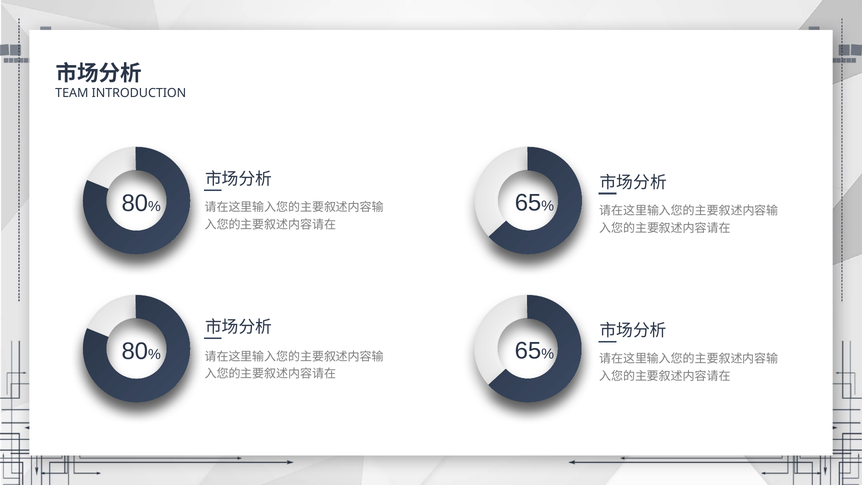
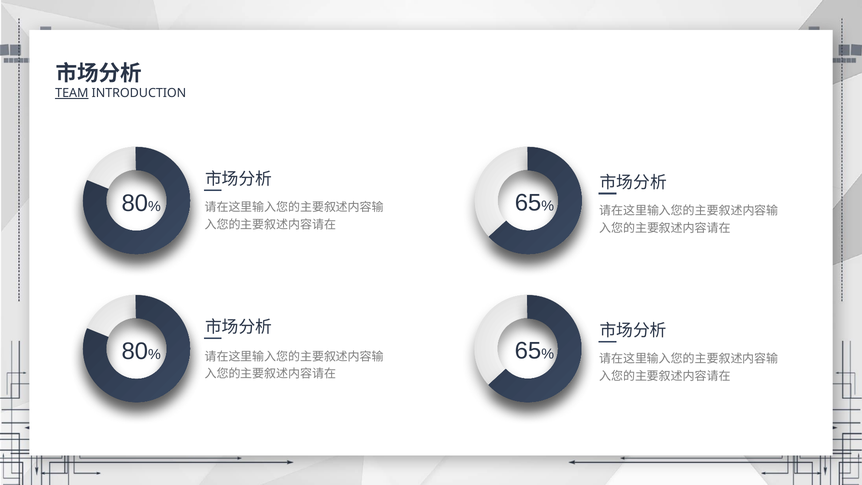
TEAM underline: none -> present (72, 93)
